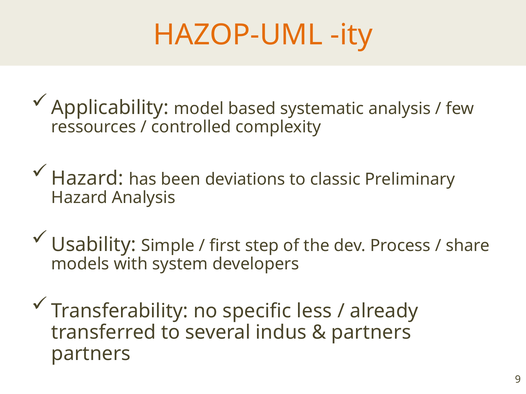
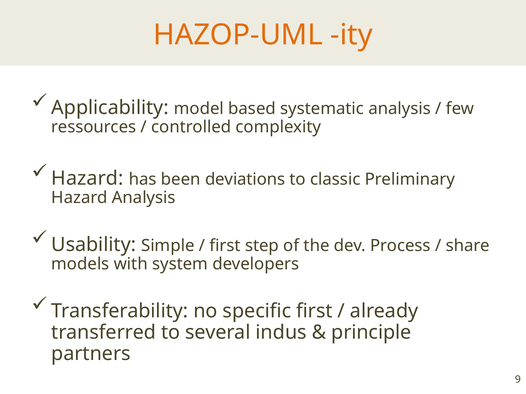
specific less: less -> first (314, 311)
partners: partners -> principle (371, 333)
